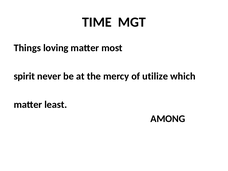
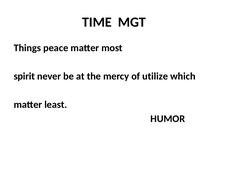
loving: loving -> peace (56, 48)
AMONG: AMONG -> HUMOR (168, 119)
